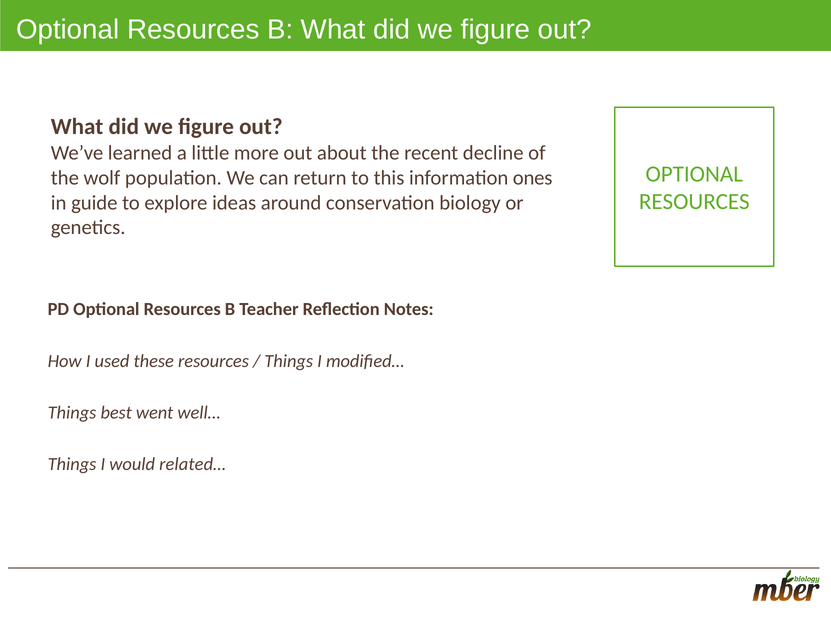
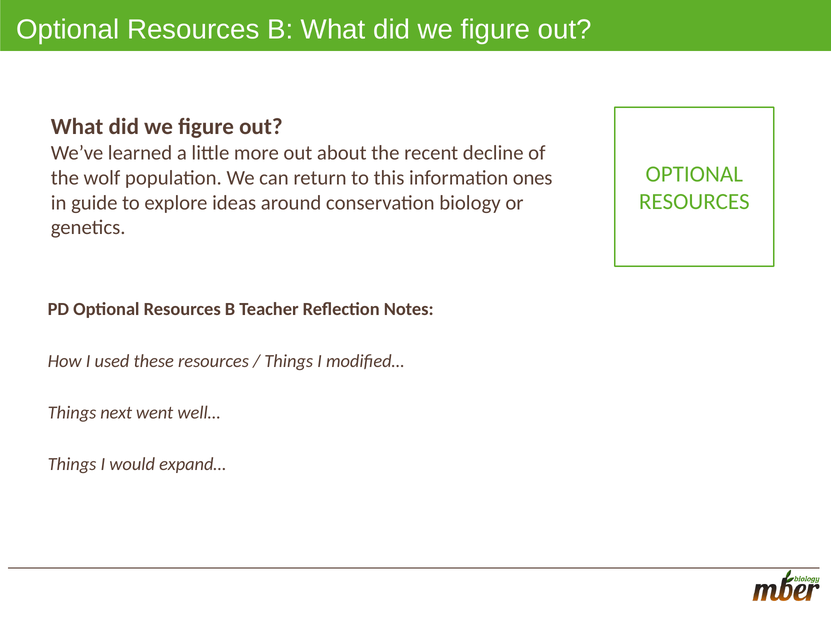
best: best -> next (116, 413)
related…: related… -> expand… (193, 465)
